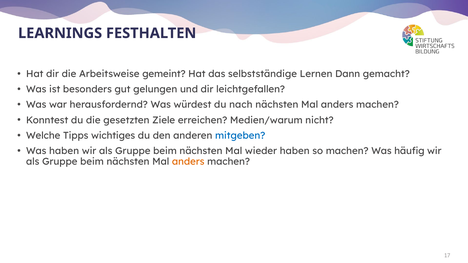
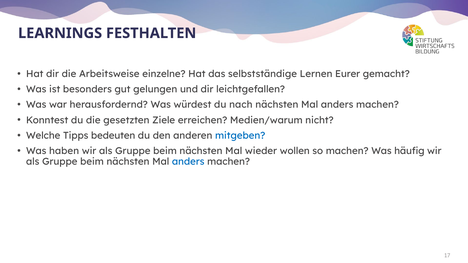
gemeint: gemeint -> einzelne (164, 74)
Dann: Dann -> Eurer (348, 74)
wichtiges: wichtiges -> bedeuten (113, 136)
wieder haben: haben -> wollen (295, 151)
anders colour: orange -> blue (188, 162)
